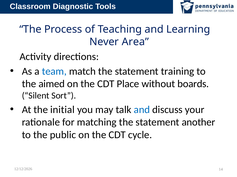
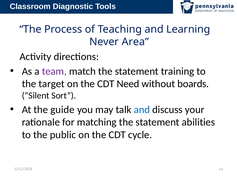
team colour: blue -> purple (54, 72)
aimed: aimed -> target (52, 84)
Place: Place -> Need (128, 84)
initial: initial -> guide (62, 110)
another: another -> abilities (198, 123)
